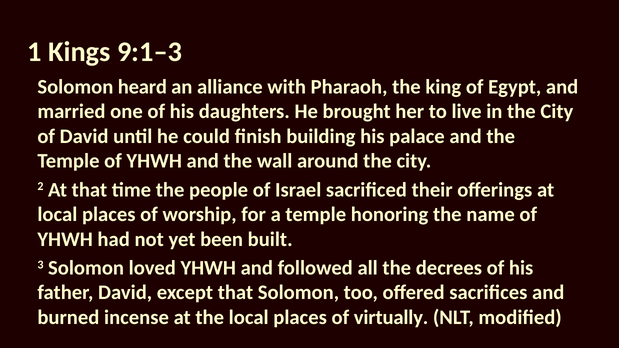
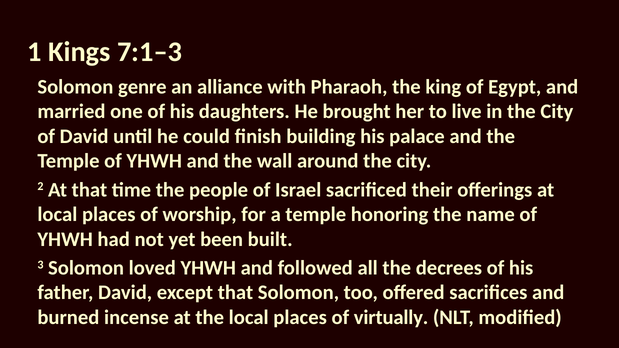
9:1–3: 9:1–3 -> 7:1–3 (150, 52)
heard: heard -> genre (142, 87)
